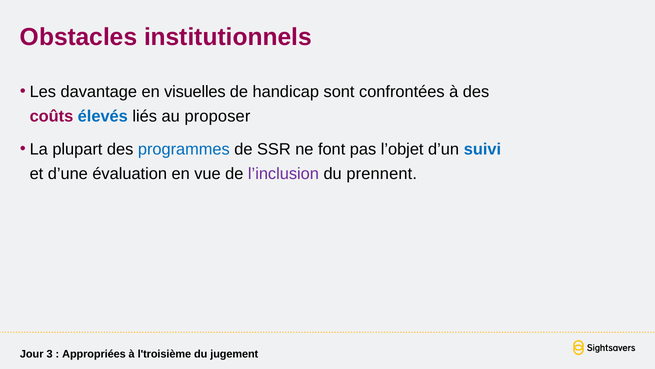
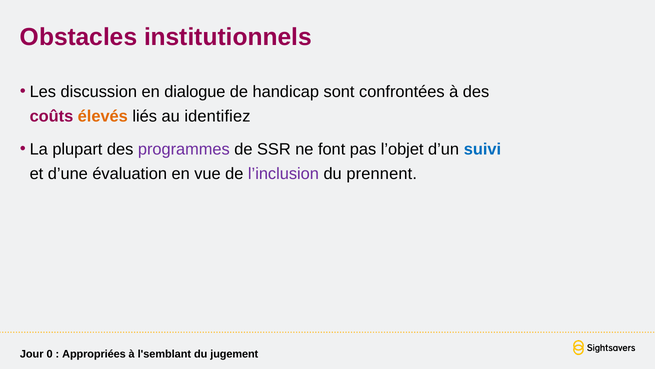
davantage: davantage -> discussion (99, 92)
visuelles: visuelles -> dialogue (195, 92)
élevés colour: blue -> orange (103, 116)
proposer: proposer -> identifiez (217, 116)
programmes colour: blue -> purple (184, 149)
3: 3 -> 0 (50, 354)
l'troisième: l'troisième -> l'semblant (164, 354)
